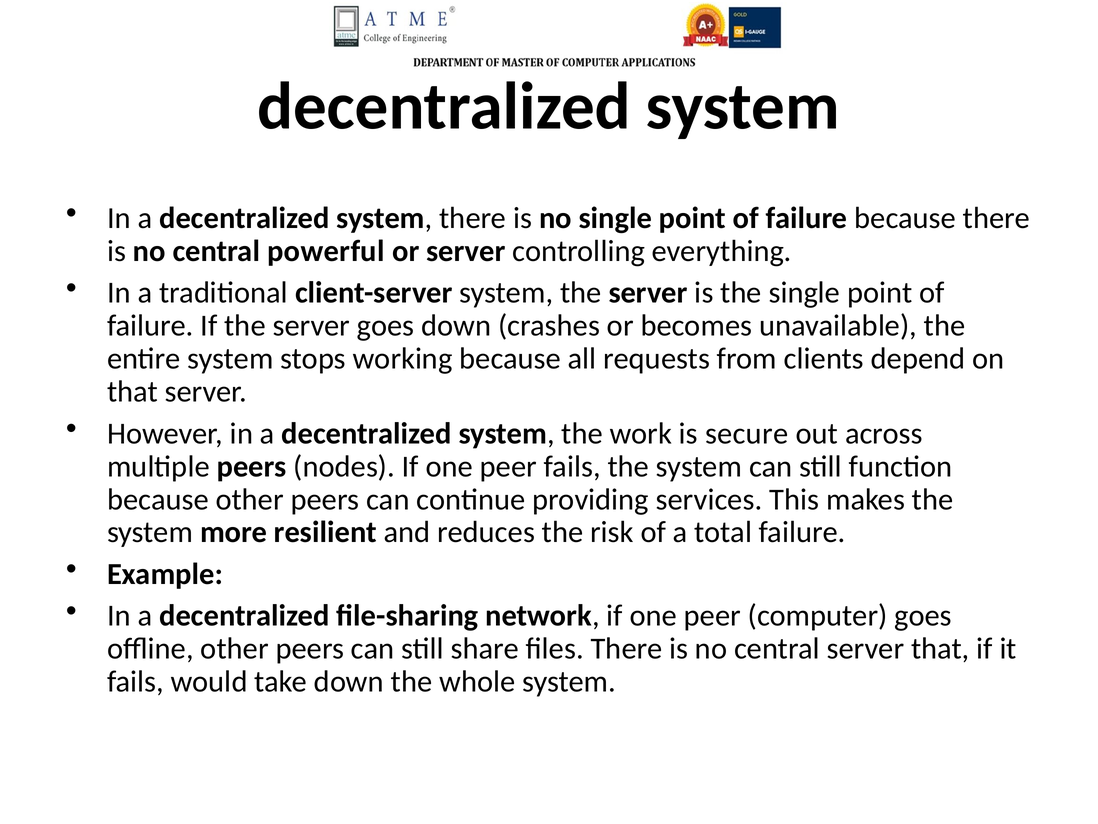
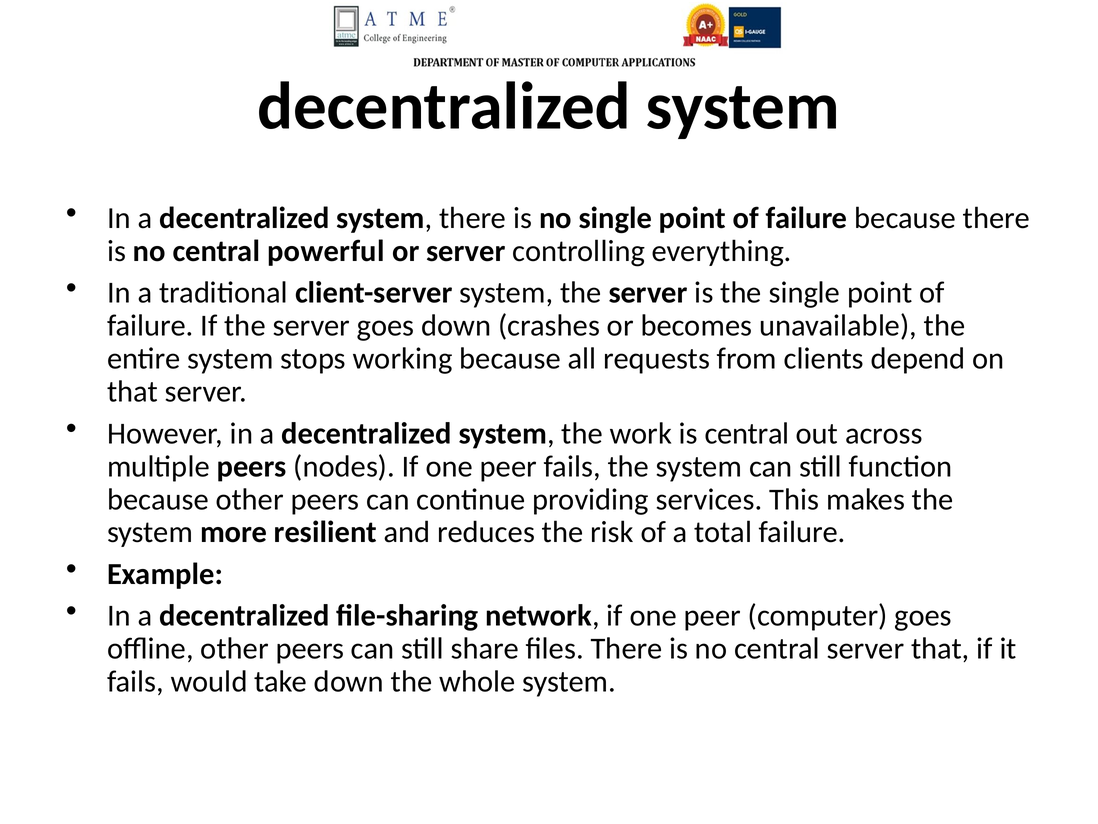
is secure: secure -> central (747, 433)
